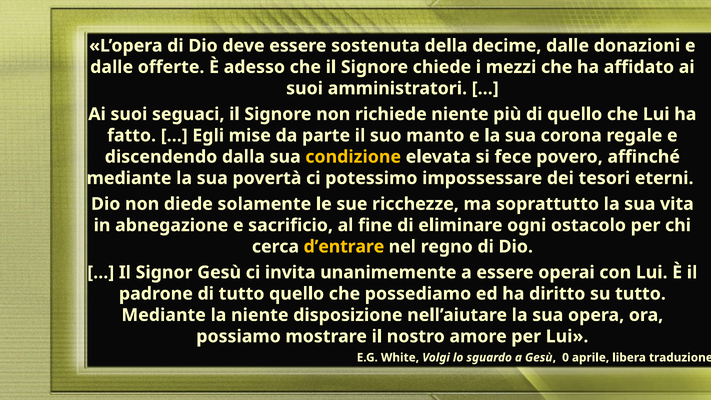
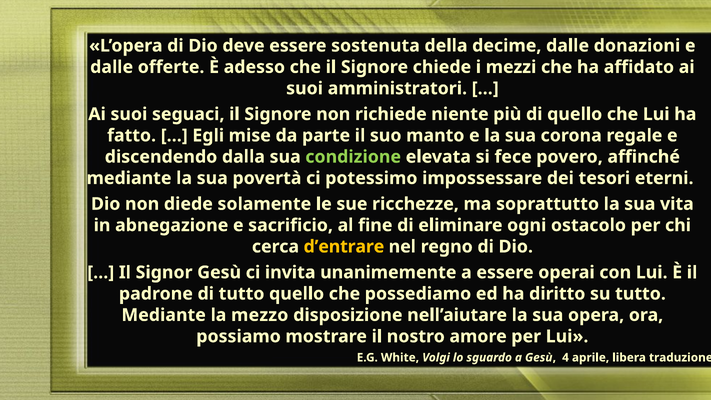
condizione colour: yellow -> light green (353, 157)
la niente: niente -> mezzo (260, 315)
0: 0 -> 4 (566, 357)
